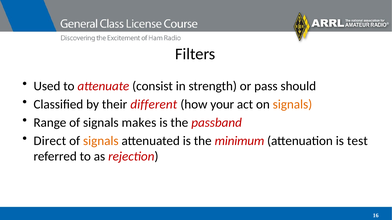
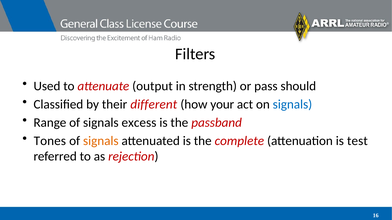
consist: consist -> output (152, 86)
signals colour: orange -> blue (292, 104)
makes: makes -> excess (139, 123)
Direct: Direct -> Tones (50, 141)
minimum: minimum -> complete (239, 141)
